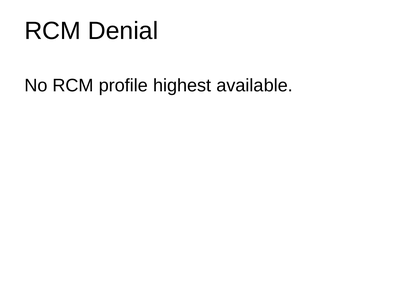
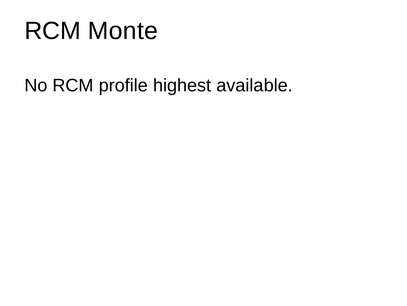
Denial: Denial -> Monte (123, 31)
